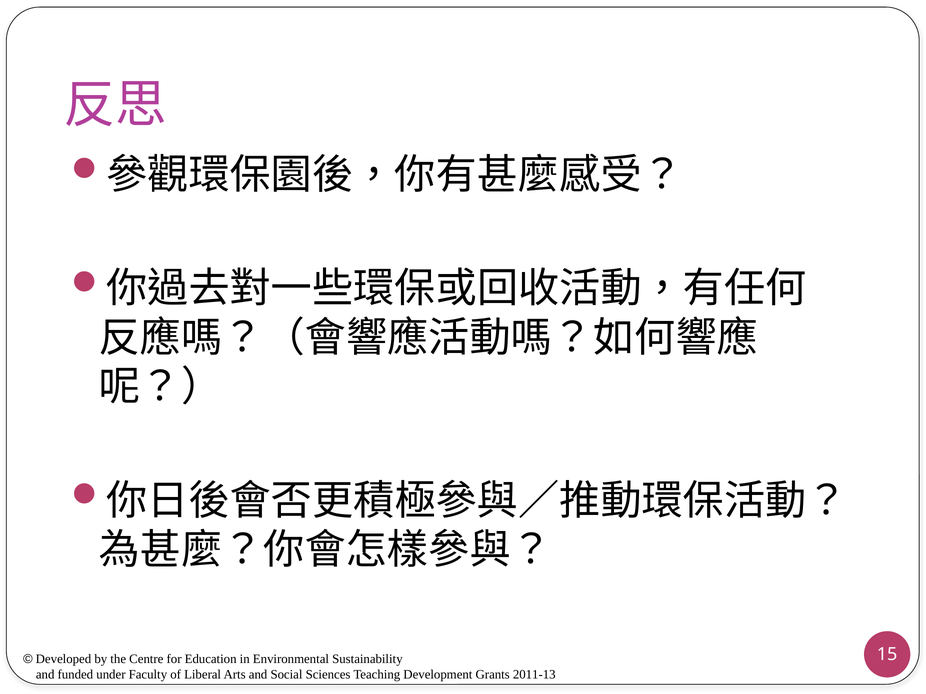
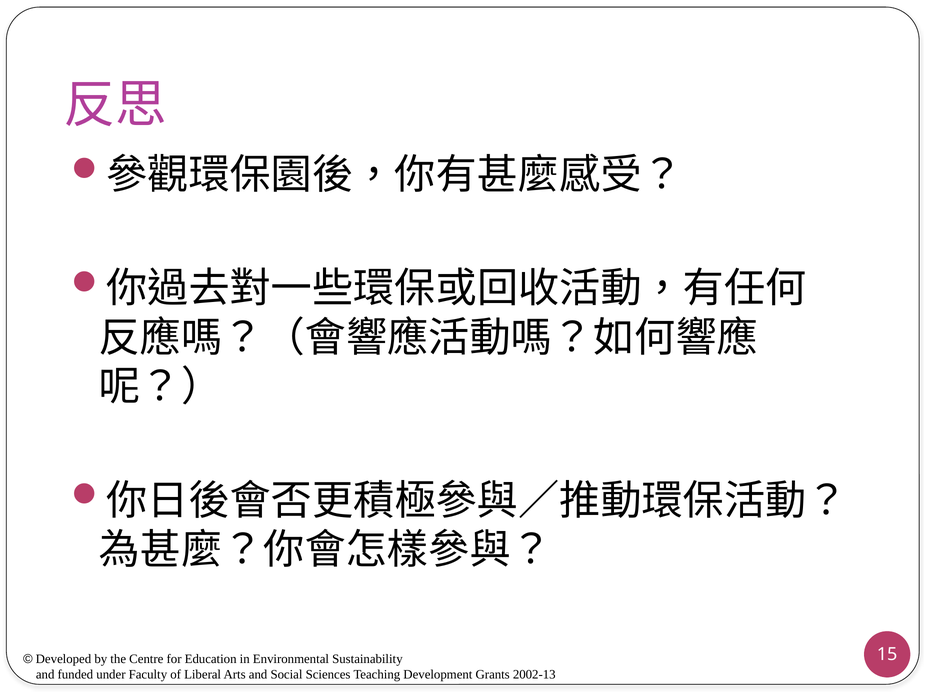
2011-13: 2011-13 -> 2002-13 (534, 675)
